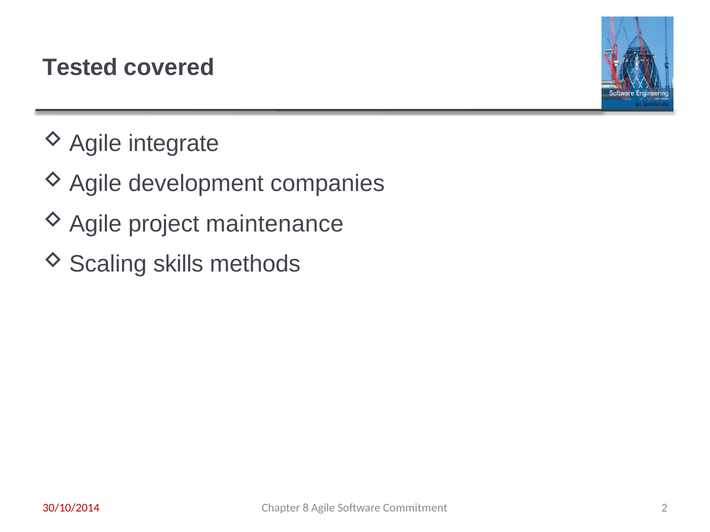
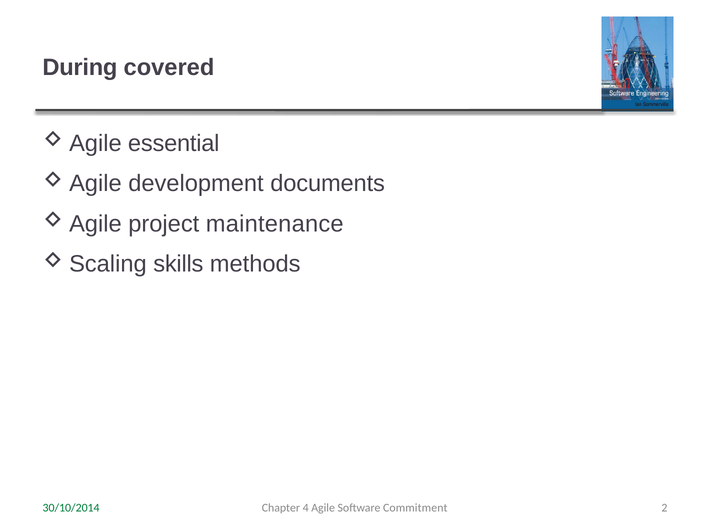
Tested: Tested -> During (80, 67)
integrate: integrate -> essential (174, 144)
companies: companies -> documents (328, 184)
30/10/2014 colour: red -> green (71, 509)
8: 8 -> 4 (306, 509)
